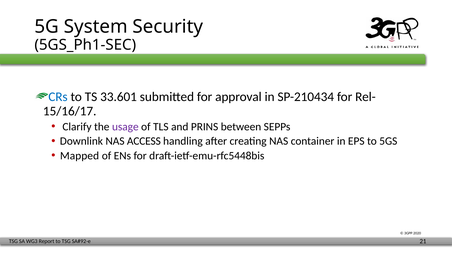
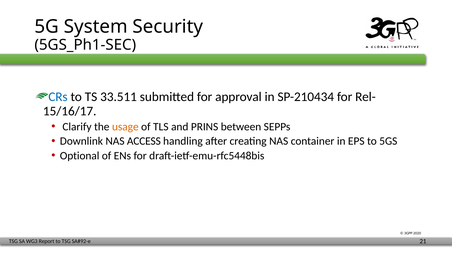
33.601: 33.601 -> 33.511 (119, 97)
usage colour: purple -> orange (125, 127)
Mapped: Mapped -> Optional (80, 156)
